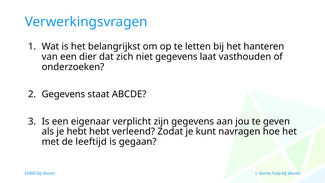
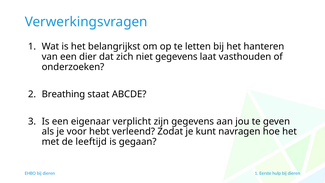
Gegevens: Gegevens -> Breathing (63, 94)
je hebt: hebt -> voor (77, 131)
